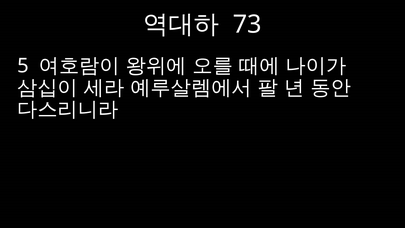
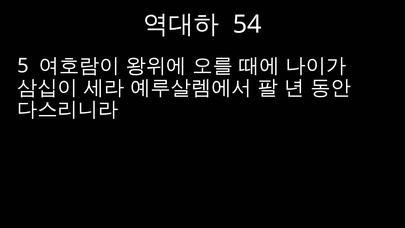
73: 73 -> 54 (247, 24)
